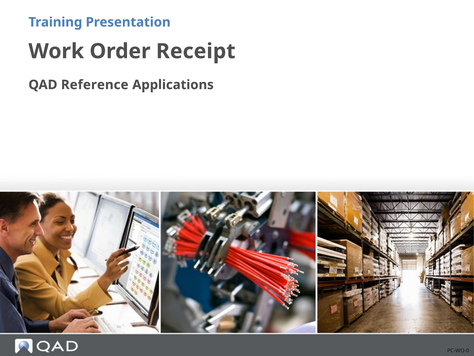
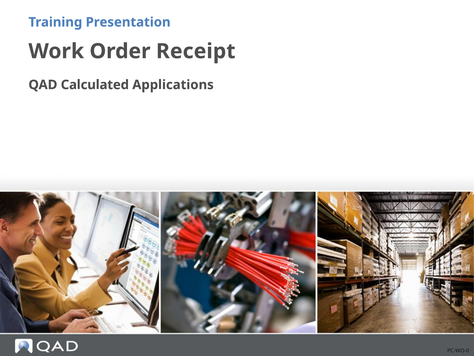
Reference: Reference -> Calculated (95, 85)
